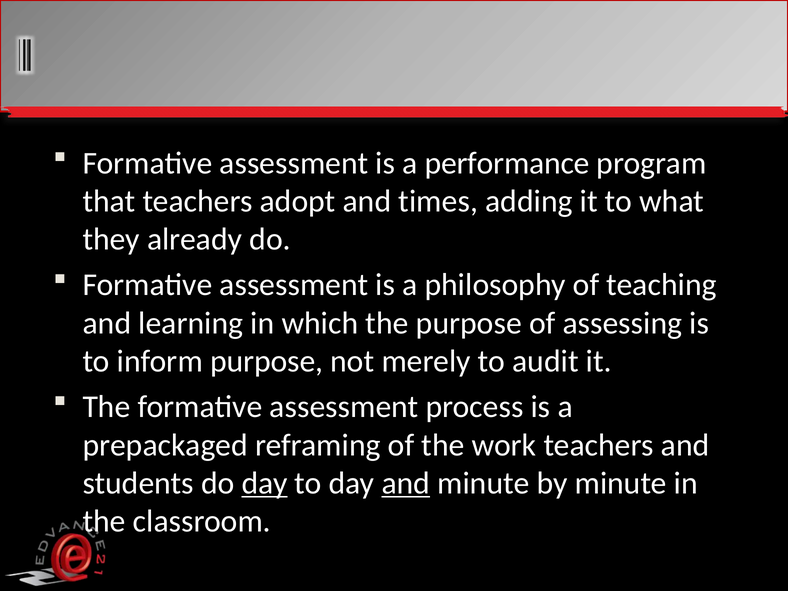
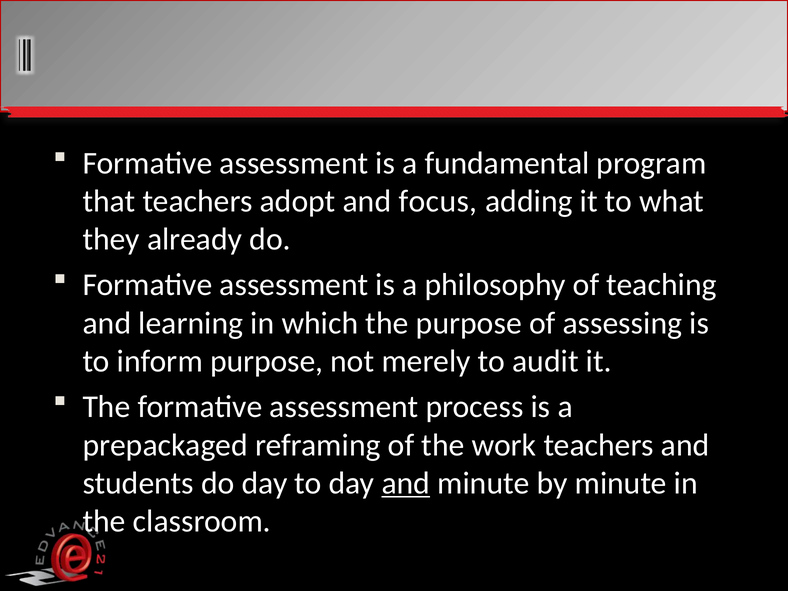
performance: performance -> fundamental (507, 163)
times: times -> focus (438, 201)
day underline: present -> none (265, 483)
